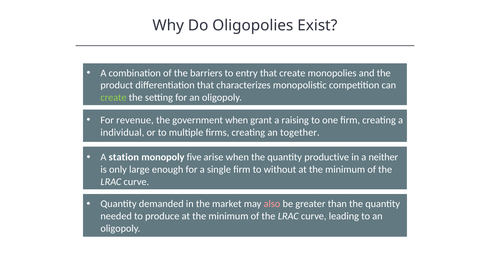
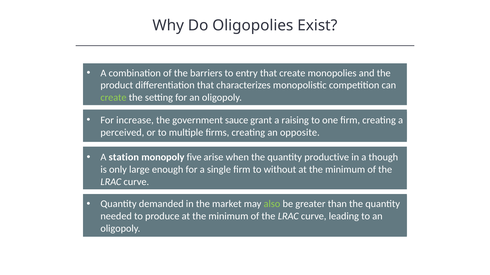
revenue: revenue -> increase (135, 120)
government when: when -> sauce (237, 120)
individual: individual -> perceived (122, 133)
together: together -> opposite (300, 133)
neither: neither -> though (383, 158)
also colour: pink -> light green (272, 204)
